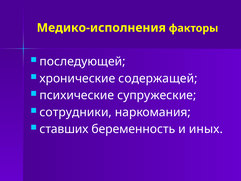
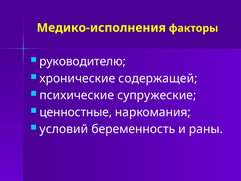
последующей: последующей -> руководителю (83, 61)
сотрудники: сотрудники -> ценностные (76, 112)
ставших: ставших -> условий (64, 129)
иных: иных -> раны (206, 129)
